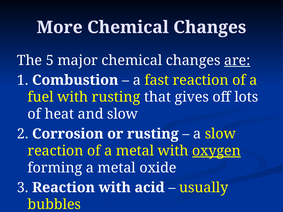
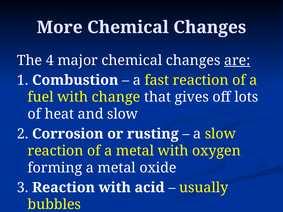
5: 5 -> 4 (50, 60)
with rusting: rusting -> change (116, 97)
oxygen underline: present -> none (216, 151)
